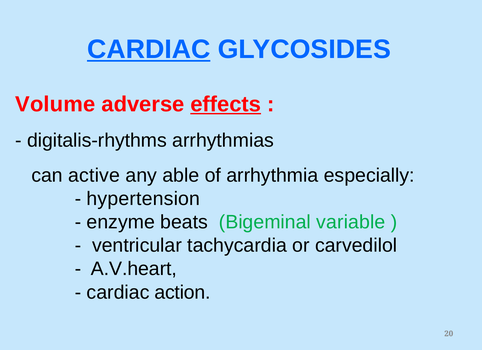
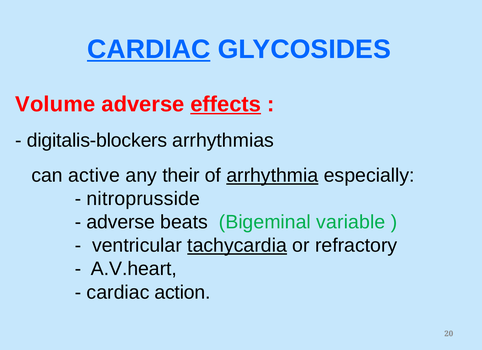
digitalis-rhythms: digitalis-rhythms -> digitalis-blockers (97, 141)
able: able -> their (181, 176)
arrhythmia underline: none -> present (272, 176)
hypertension: hypertension -> nitroprusside (143, 199)
enzyme: enzyme -> adverse (121, 223)
tachycardia underline: none -> present (237, 246)
carvedilol: carvedilol -> refractory (356, 246)
